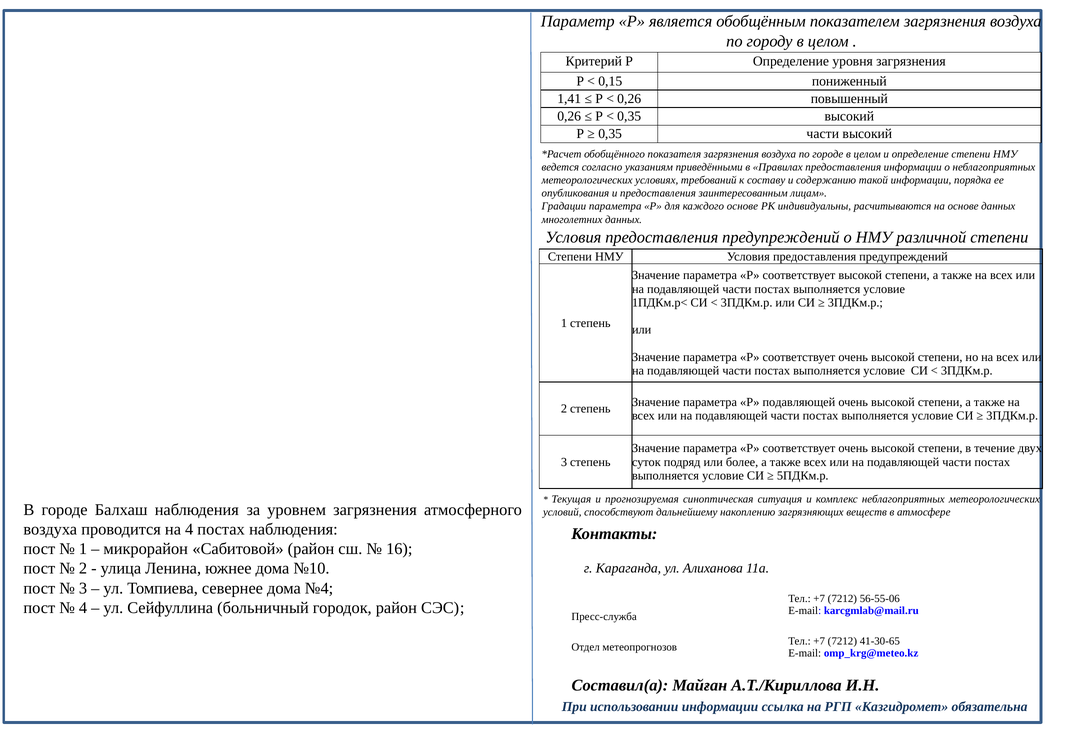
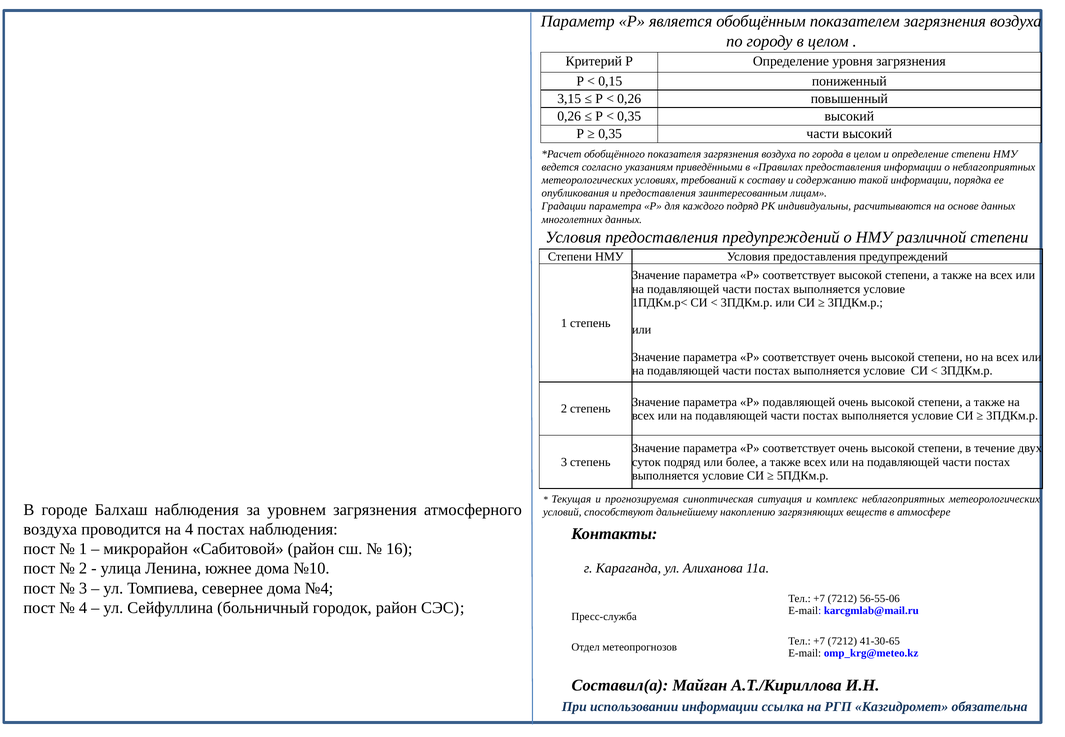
1,41: 1,41 -> 3,15 (569, 99)
по городе: городе -> города (828, 154)
каждого основе: основе -> подряд (743, 206)
